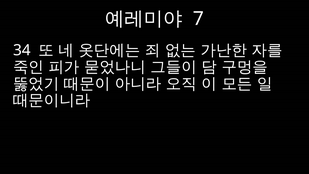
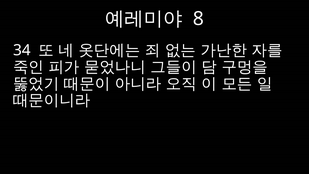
7: 7 -> 8 (198, 19)
